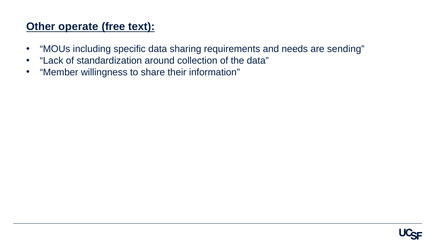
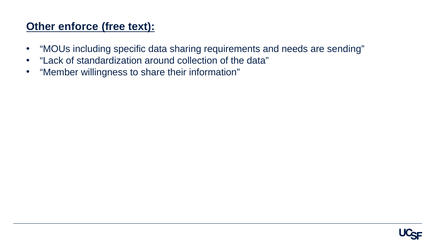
operate: operate -> enforce (78, 27)
